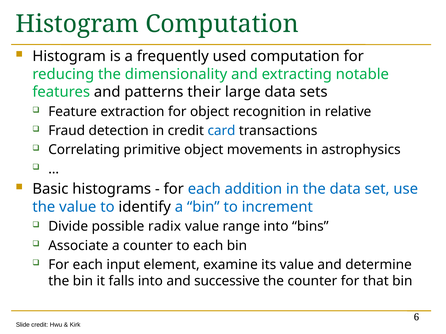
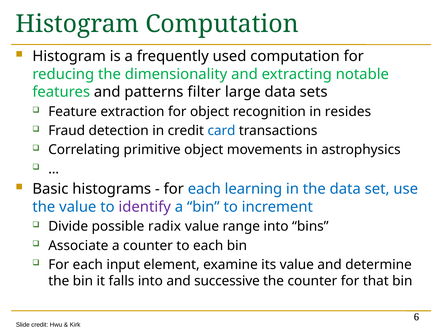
their: their -> filter (204, 92)
relative: relative -> resides (348, 112)
addition: addition -> learning (253, 189)
identify colour: black -> purple (145, 207)
